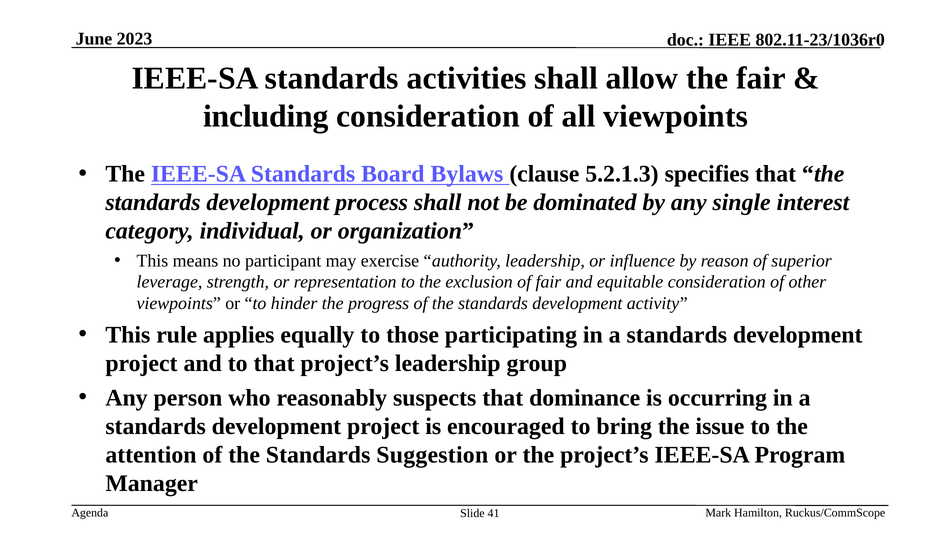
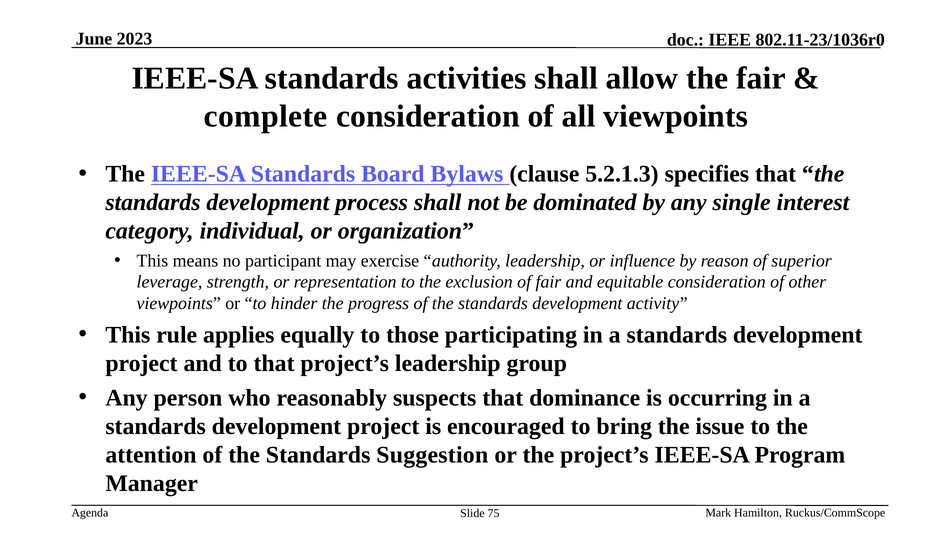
including: including -> complete (266, 116)
41: 41 -> 75 (494, 514)
